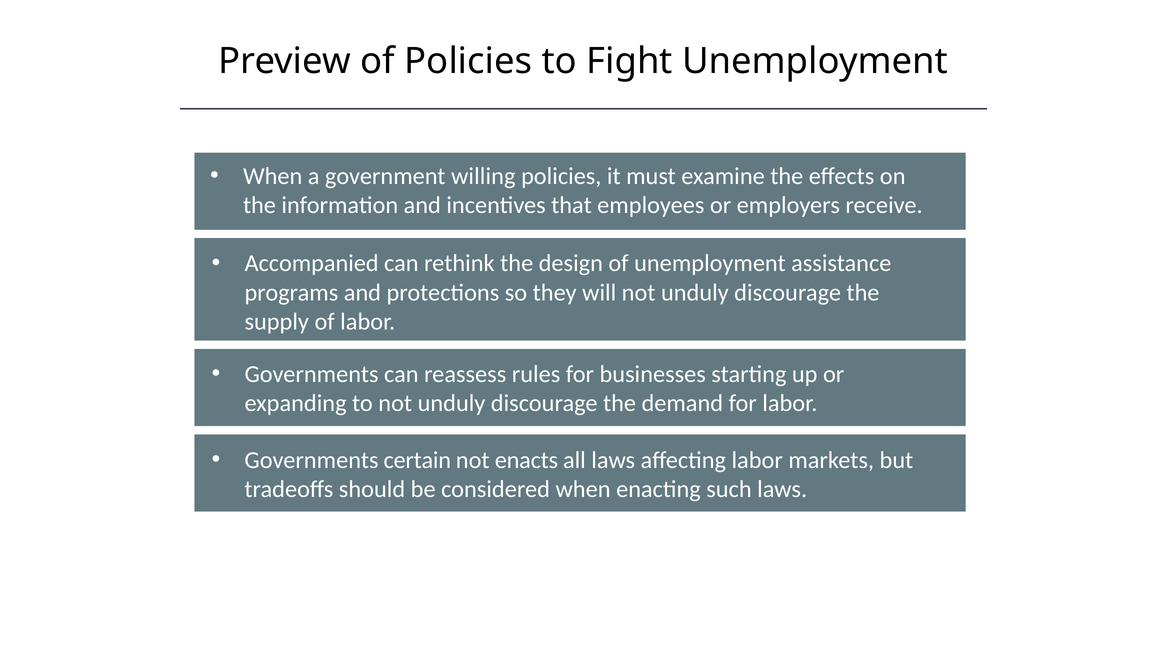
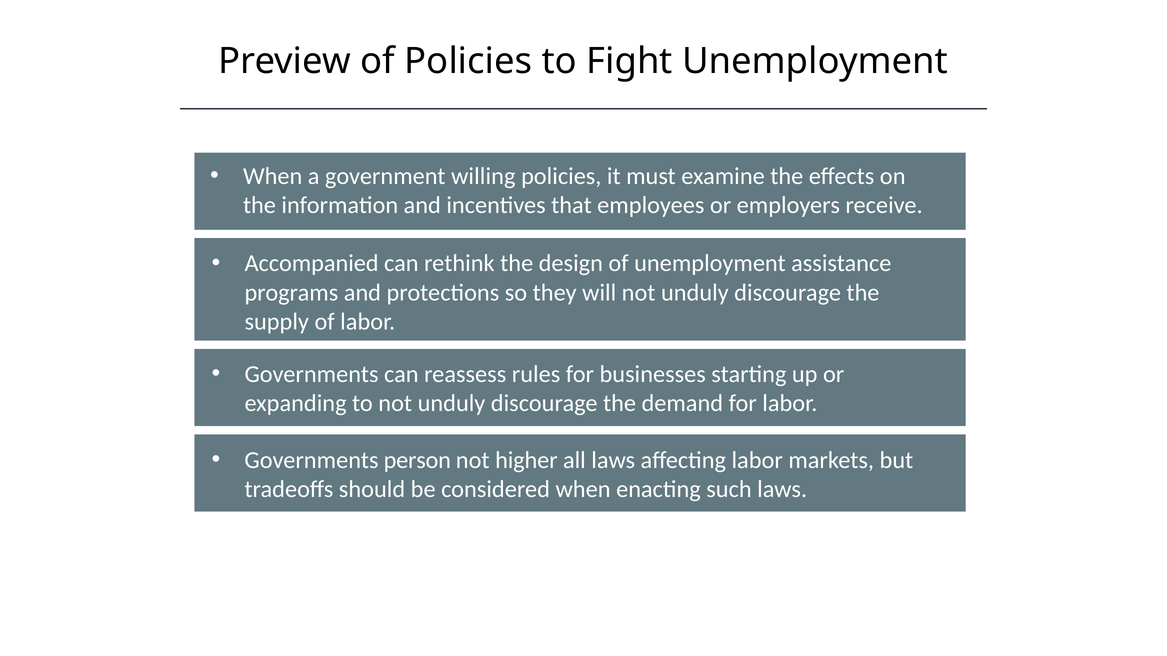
certain: certain -> person (417, 460)
enacts: enacts -> higher (526, 460)
